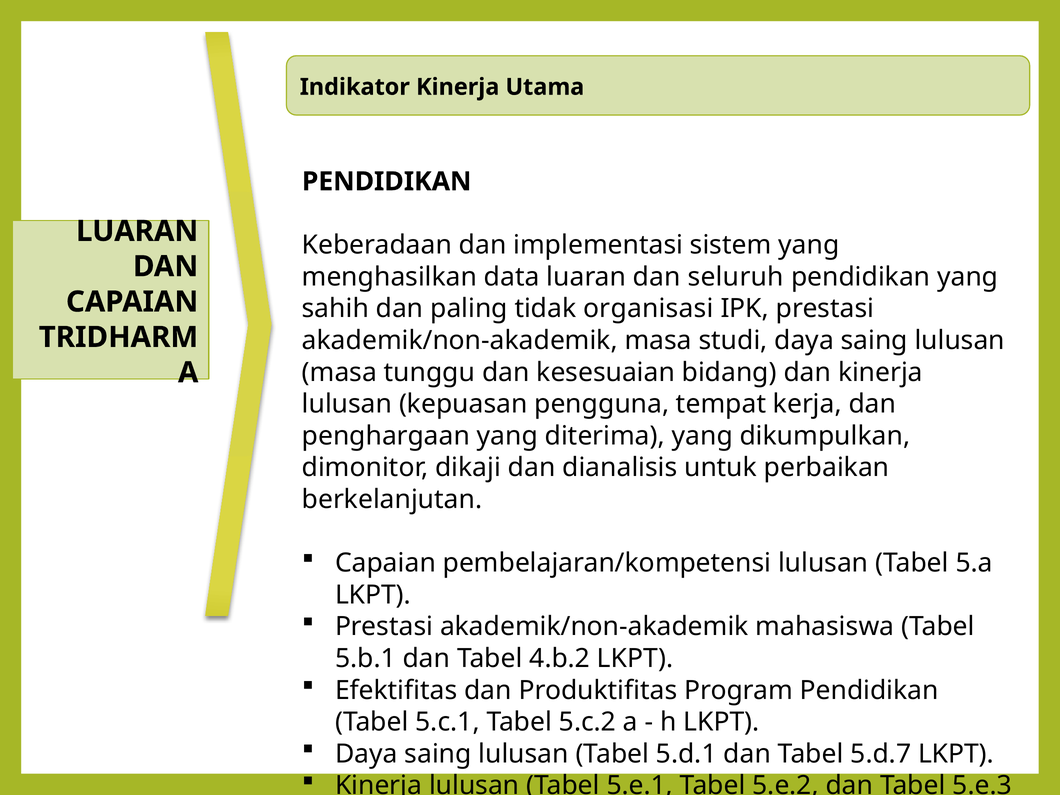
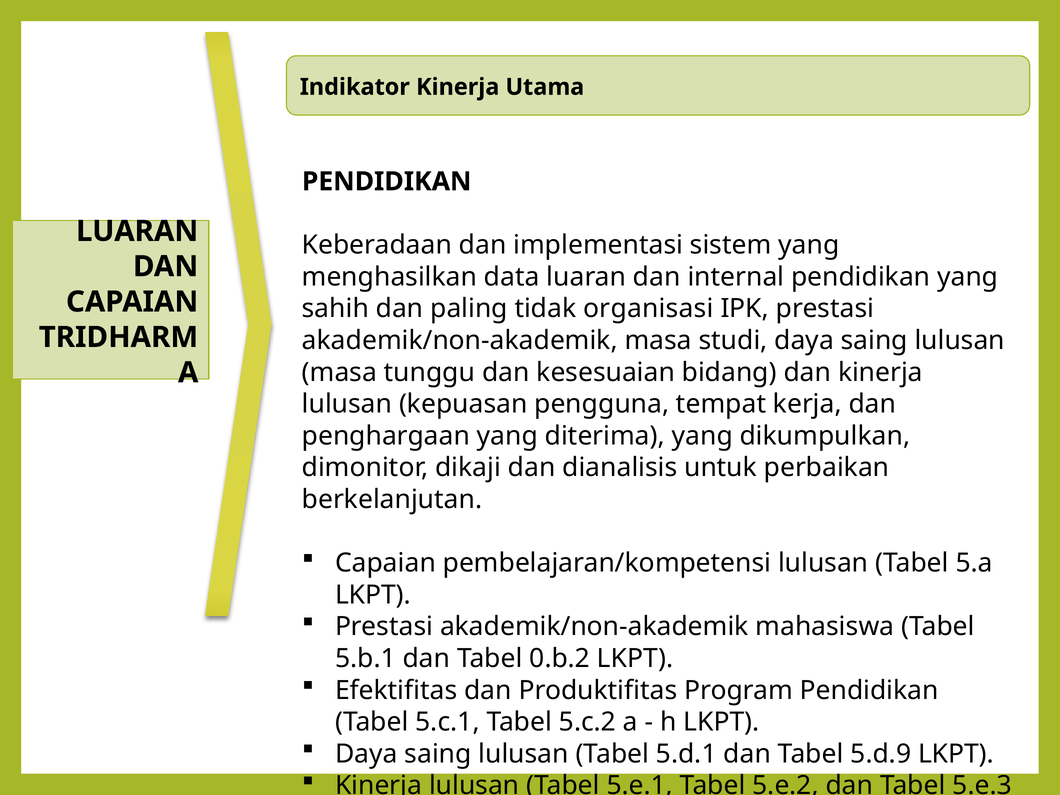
seluruh: seluruh -> internal (736, 277)
4.b.2: 4.b.2 -> 0.b.2 (560, 659)
5.d.7: 5.d.7 -> 5.d.9 (881, 754)
